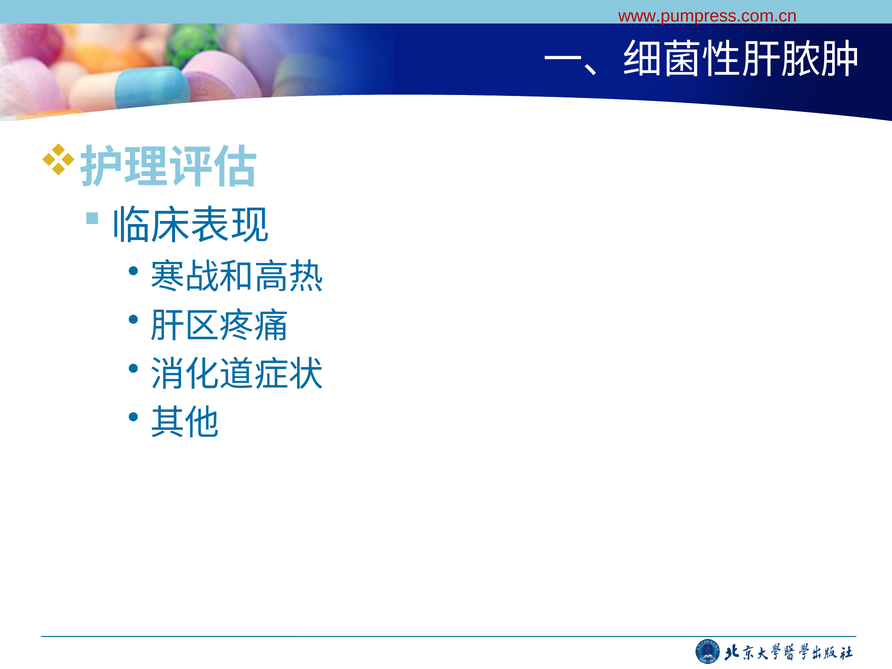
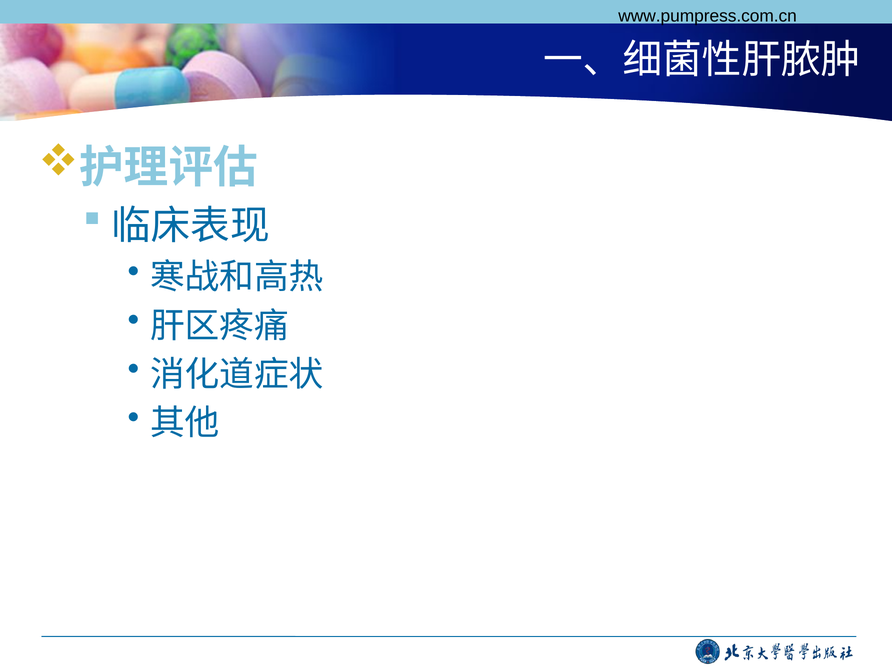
www.pumpress.com.cn colour: red -> black (708, 16)
